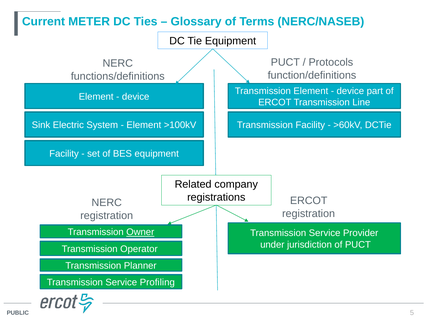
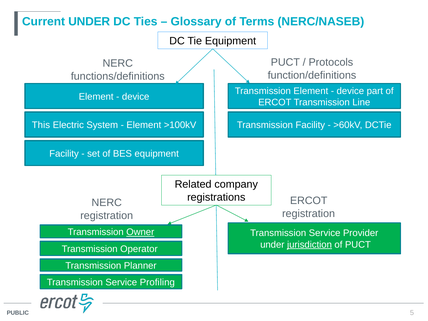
Current METER: METER -> UNDER (89, 21)
Sink: Sink -> This (41, 125)
jurisdiction underline: none -> present (310, 245)
